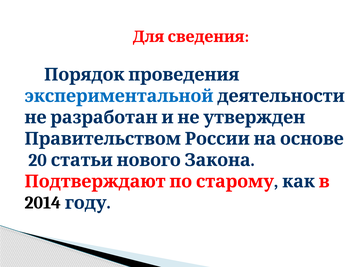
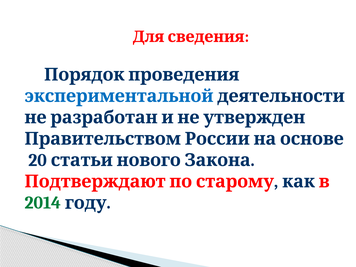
2014 colour: black -> green (43, 203)
